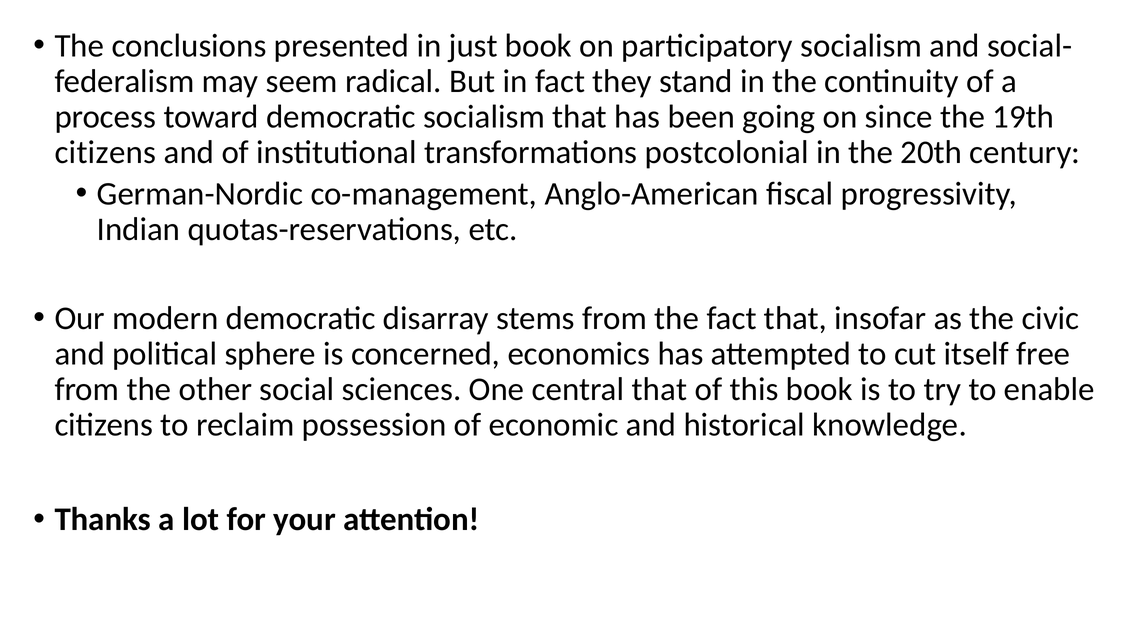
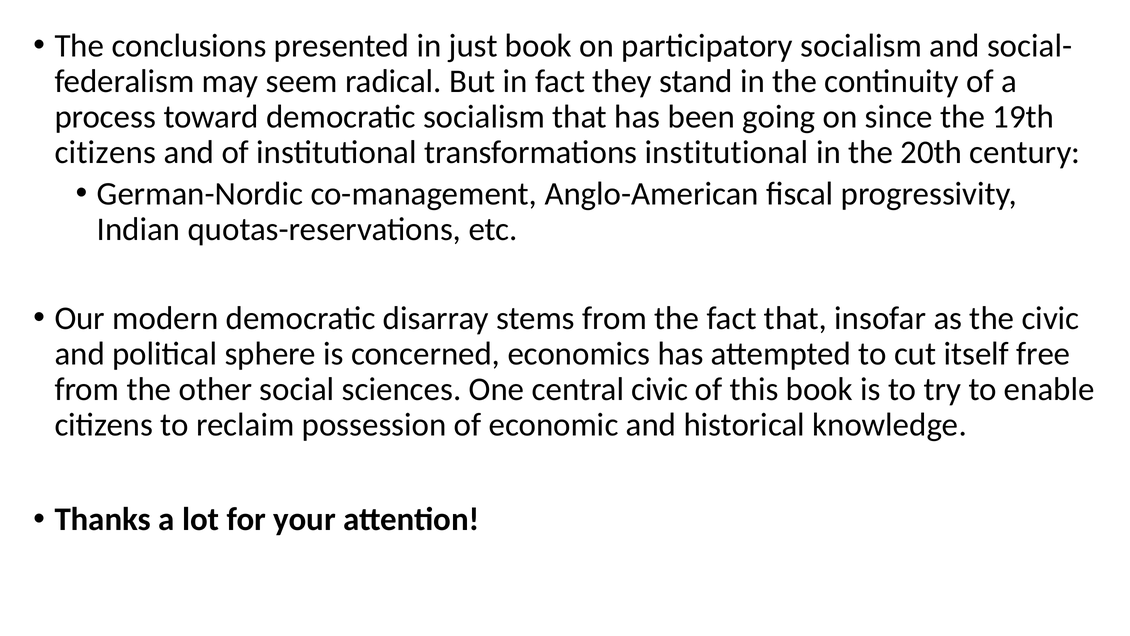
transformations postcolonial: postcolonial -> institutional (727, 152)
central that: that -> civic (660, 389)
